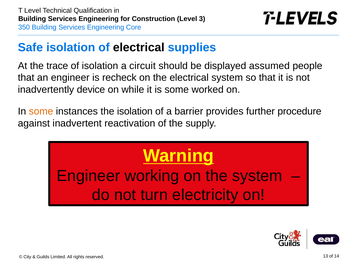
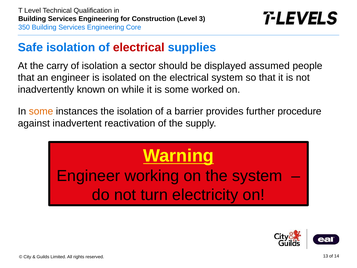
electrical colour: black -> red (139, 47)
trace: trace -> carry (57, 66)
circuit: circuit -> sector (143, 66)
recheck: recheck -> isolated (119, 78)
device: device -> known (91, 89)
